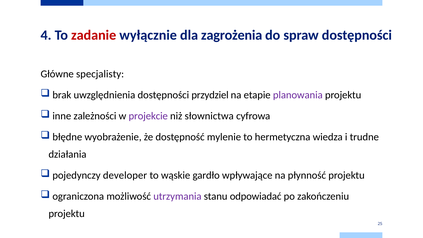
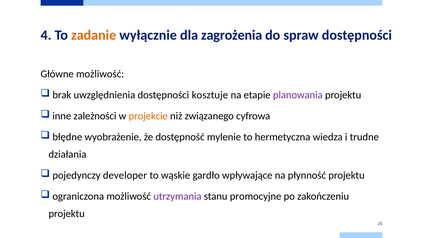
zadanie colour: red -> orange (94, 35)
Główne specjalisty: specjalisty -> możliwość (100, 74)
przydziel: przydziel -> kosztuje (210, 95)
projekcie colour: purple -> orange (148, 116)
słownictwa: słownictwa -> związanego (209, 116)
odpowiadać: odpowiadać -> promocyjne (256, 196)
